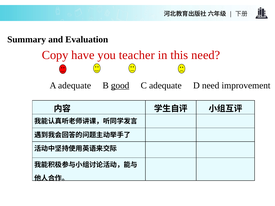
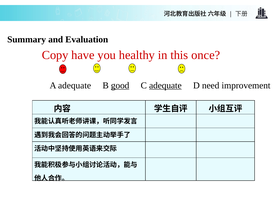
teacher: teacher -> healthy (137, 55)
this need: need -> once (206, 55)
adequate underline: none -> present (165, 86)
